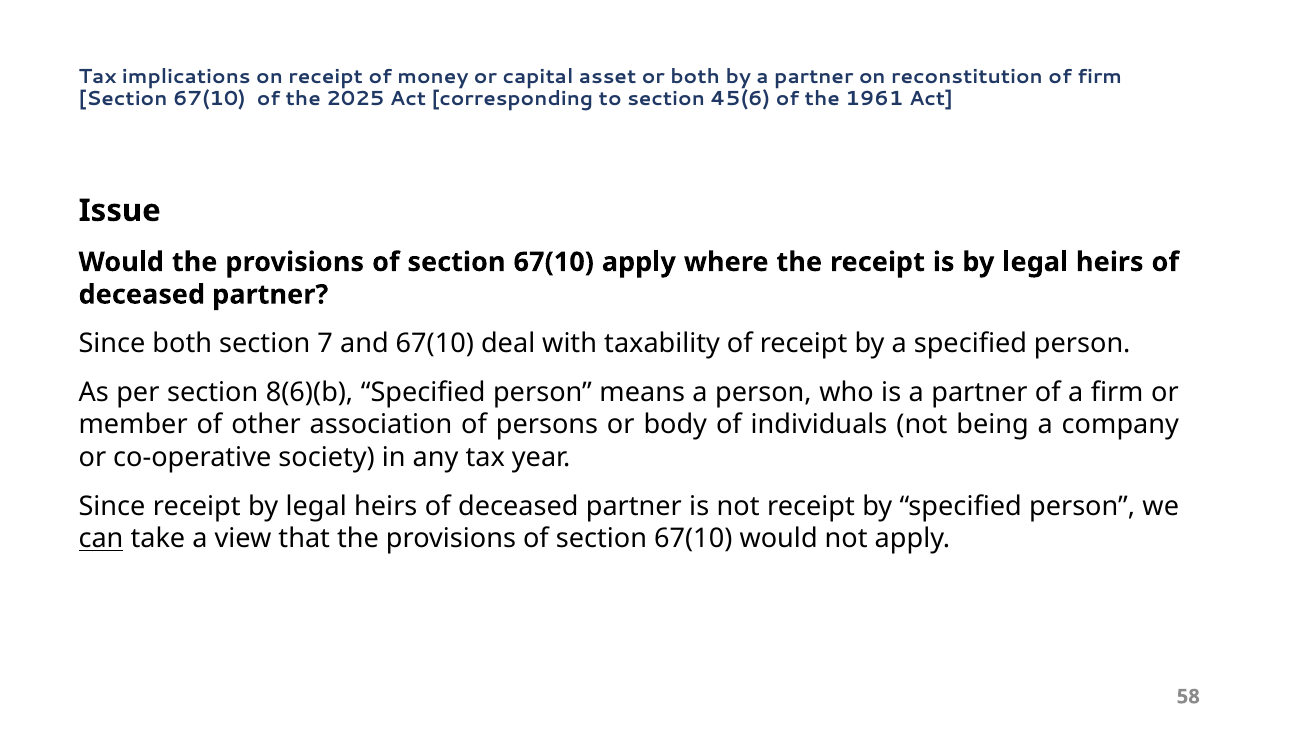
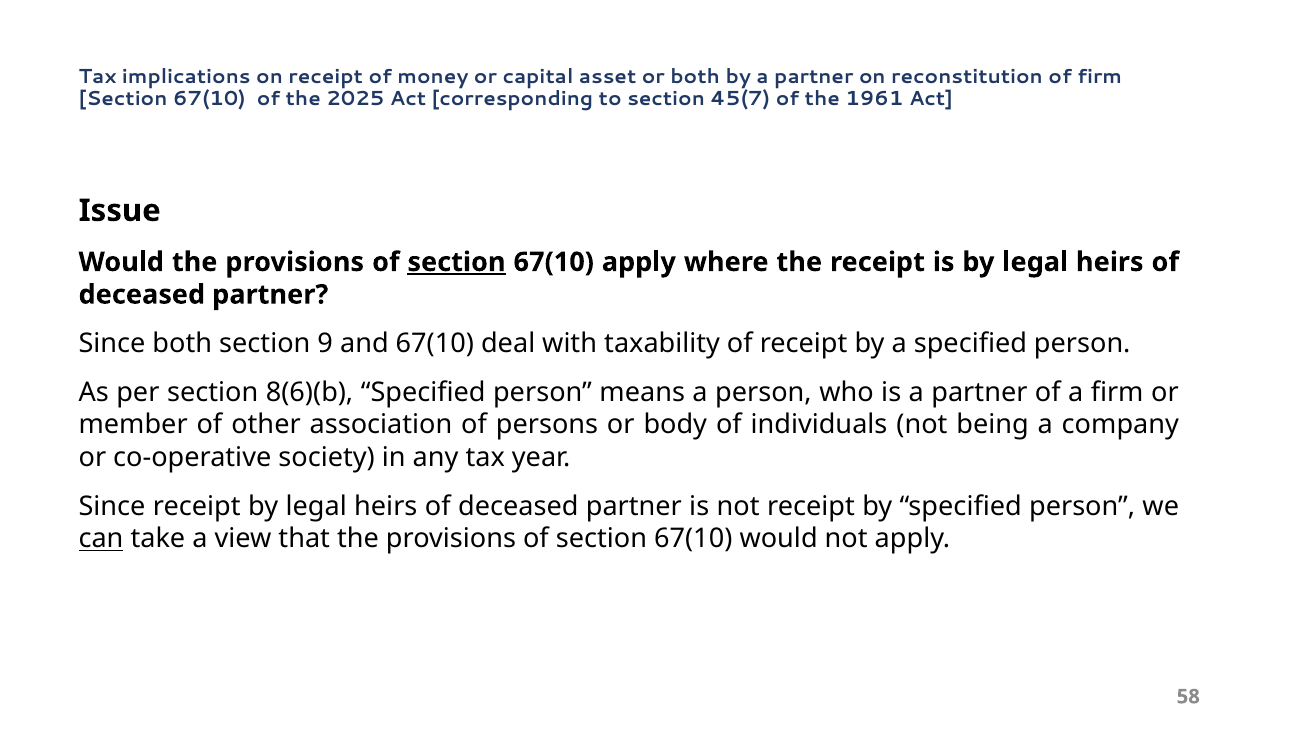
45(6: 45(6 -> 45(7 (740, 99)
section underline: none -> present (456, 262)
7: 7 -> 9 (325, 343)
